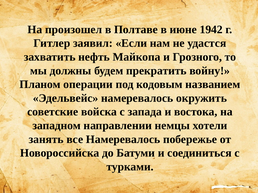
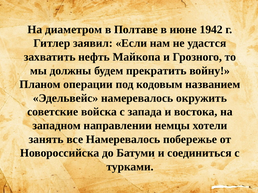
произошел: произошел -> диаметром (74, 30)
